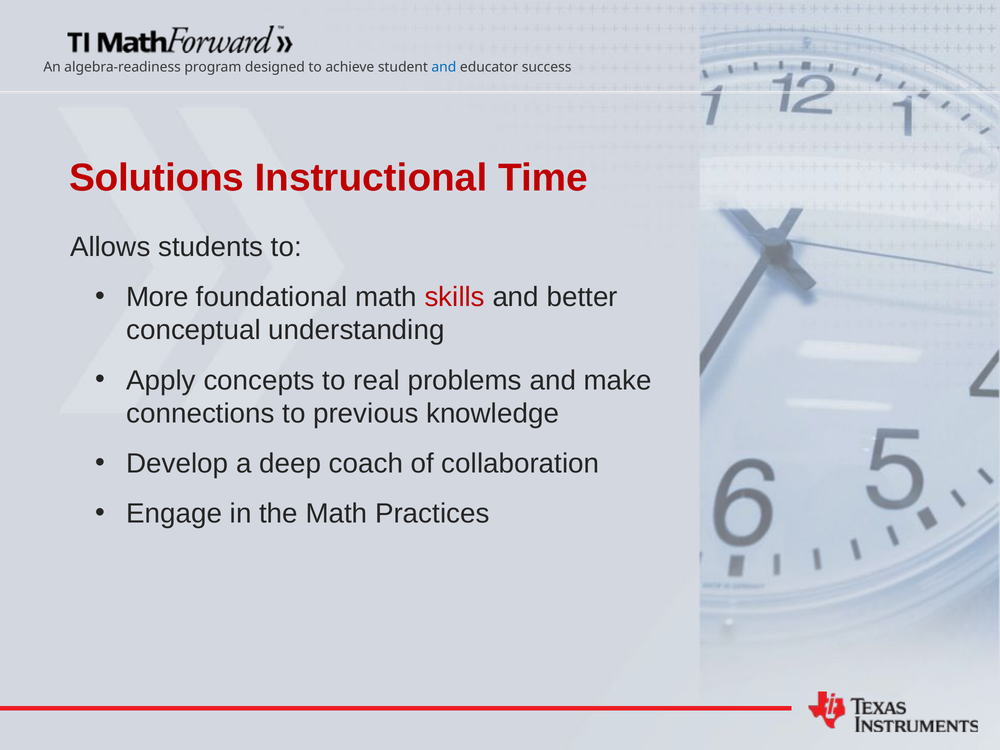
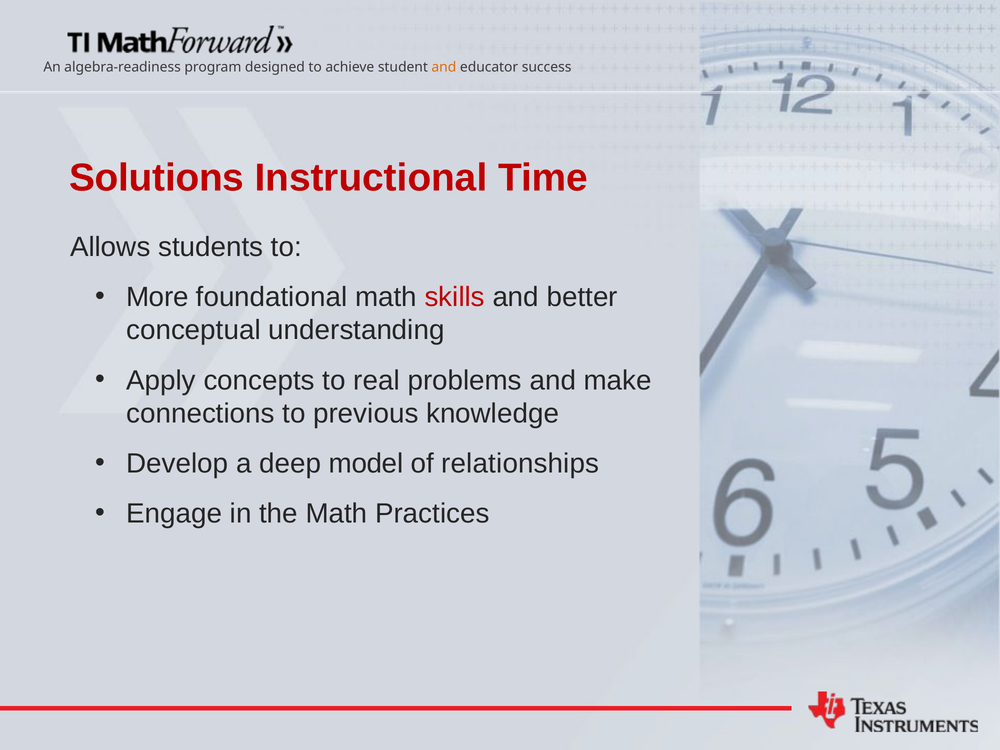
and colour: blue -> orange (444, 67)
coach: coach -> model (366, 464)
collaboration: collaboration -> relationships (520, 464)
